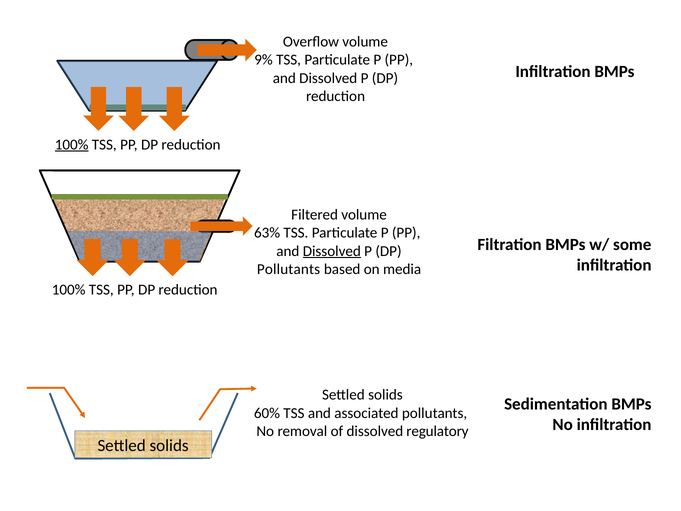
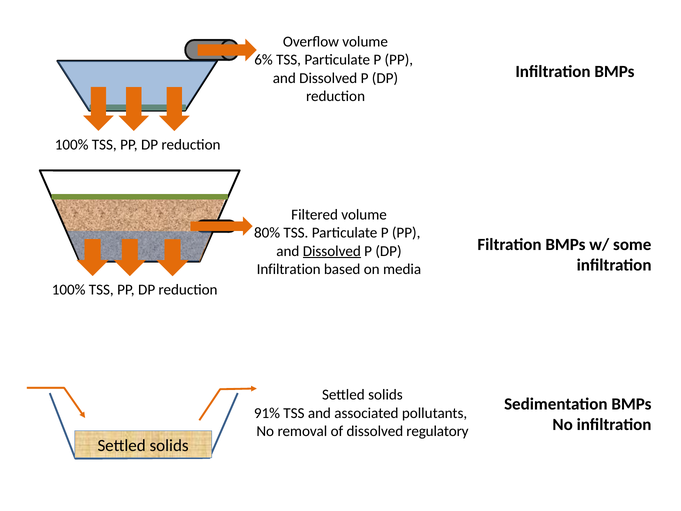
9%: 9% -> 6% (264, 60)
100% underline: present -> none (72, 144)
63%: 63% -> 80% (267, 233)
Pollutants: Pollutants -> Infiltration (289, 269)
60%: 60% -> 91% (267, 413)
